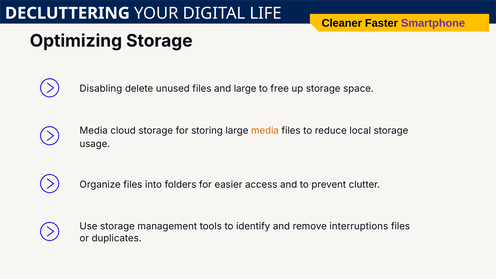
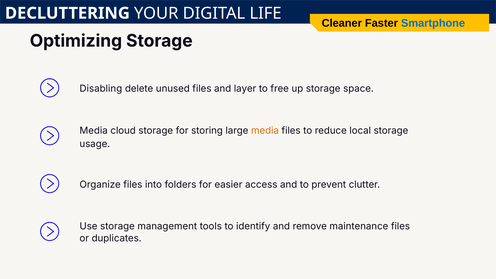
Smartphone colour: purple -> blue (433, 23)
and large: large -> layer (245, 89)
interruptions: interruptions -> maintenance (359, 226)
